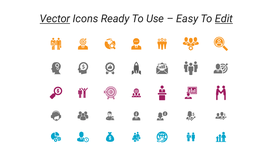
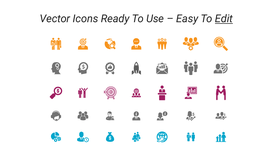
Vector underline: present -> none (55, 19)
